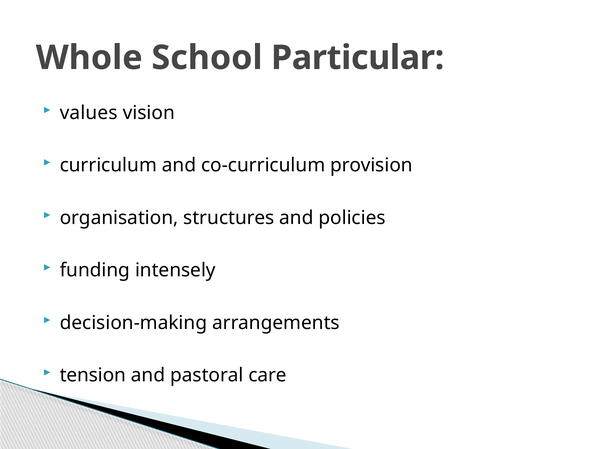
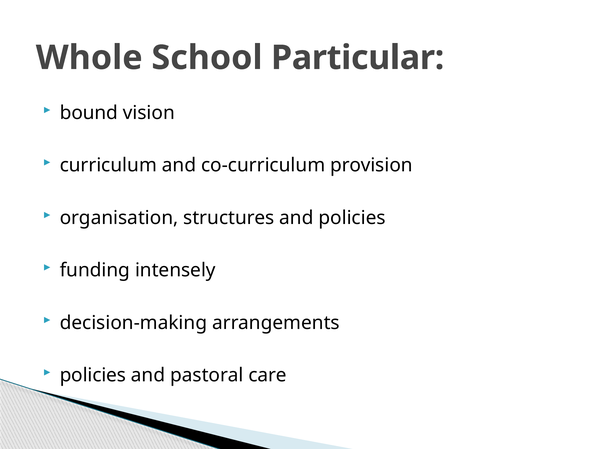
values: values -> bound (89, 113)
tension: tension -> policies (93, 375)
